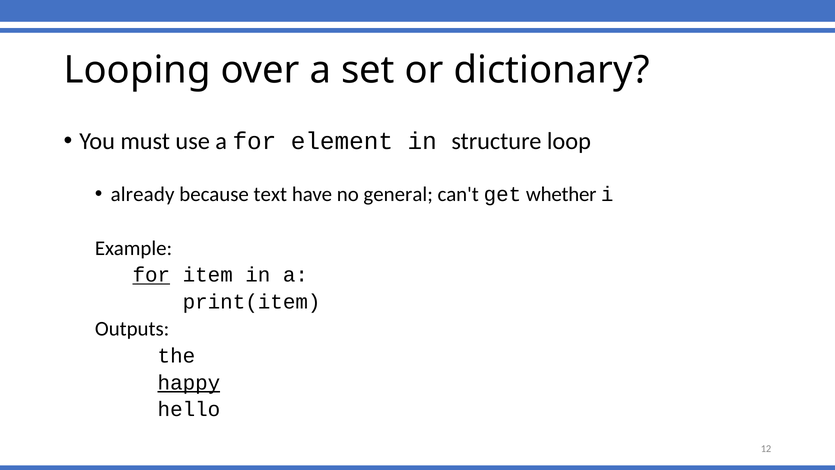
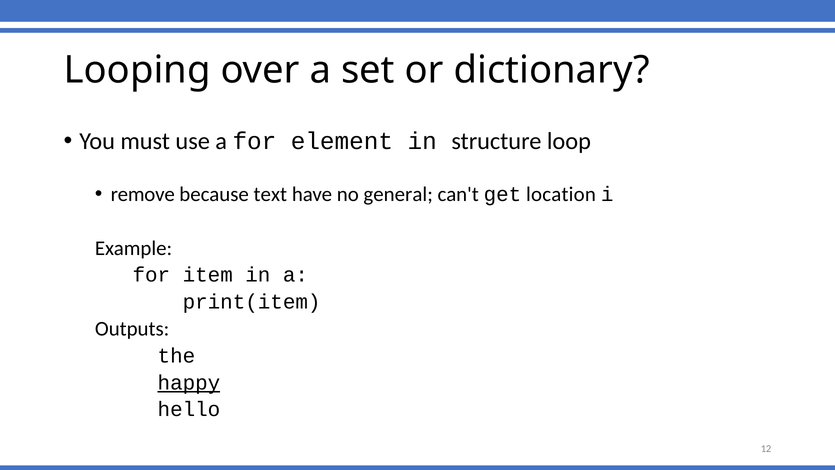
already: already -> remove (143, 194)
whether: whether -> location (561, 194)
for underline: present -> none (151, 275)
